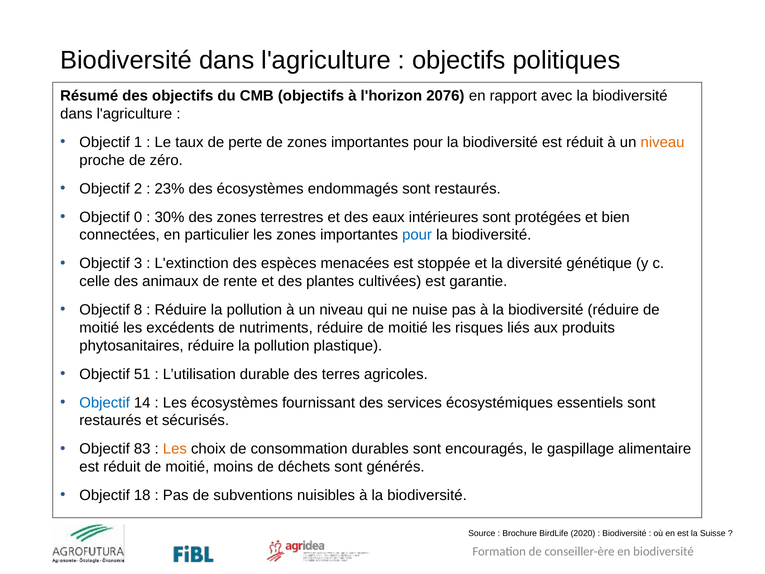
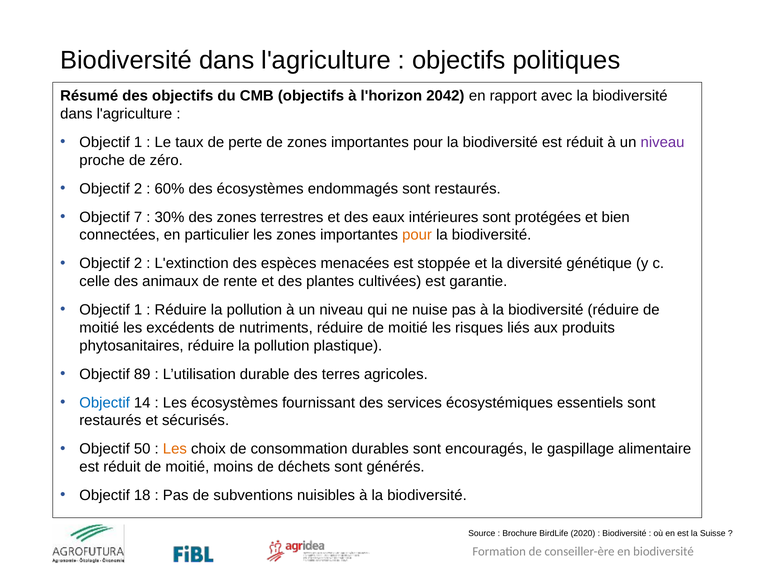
2076: 2076 -> 2042 (445, 96)
niveau colour: orange -> purple (663, 142)
23%: 23% -> 60% (169, 189)
0: 0 -> 7 (138, 217)
pour colour: blue -> orange (417, 235)
3: 3 -> 2 (138, 263)
8: 8 -> 1 (138, 310)
51: 51 -> 89 (142, 374)
83: 83 -> 50 (142, 449)
